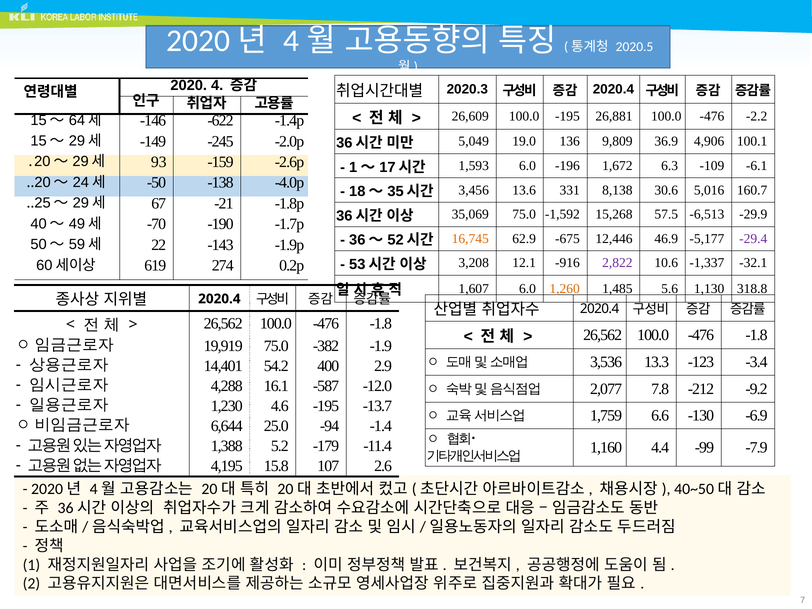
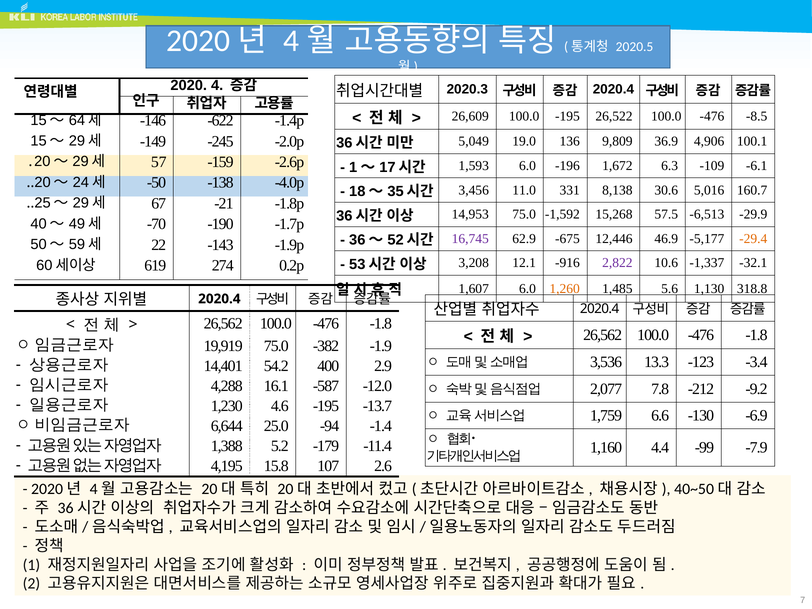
26,881: 26,881 -> 26,522 (614, 116)
-2.2: -2.2 -> -8.5 (757, 116)
93: 93 -> 57 (159, 162)
13.6: 13.6 -> 11.0 (524, 190)
35,069: 35,069 -> 14,953 (470, 214)
16,745 colour: orange -> purple (470, 239)
-29.4 colour: purple -> orange (753, 239)
